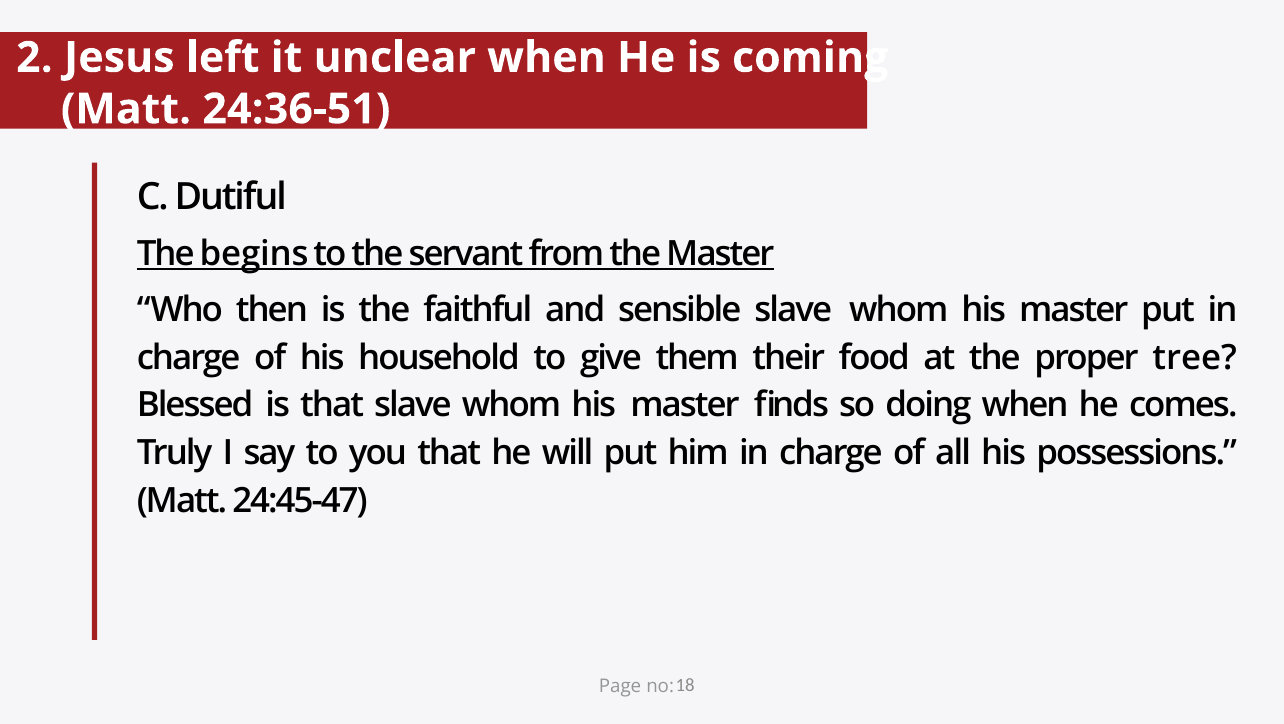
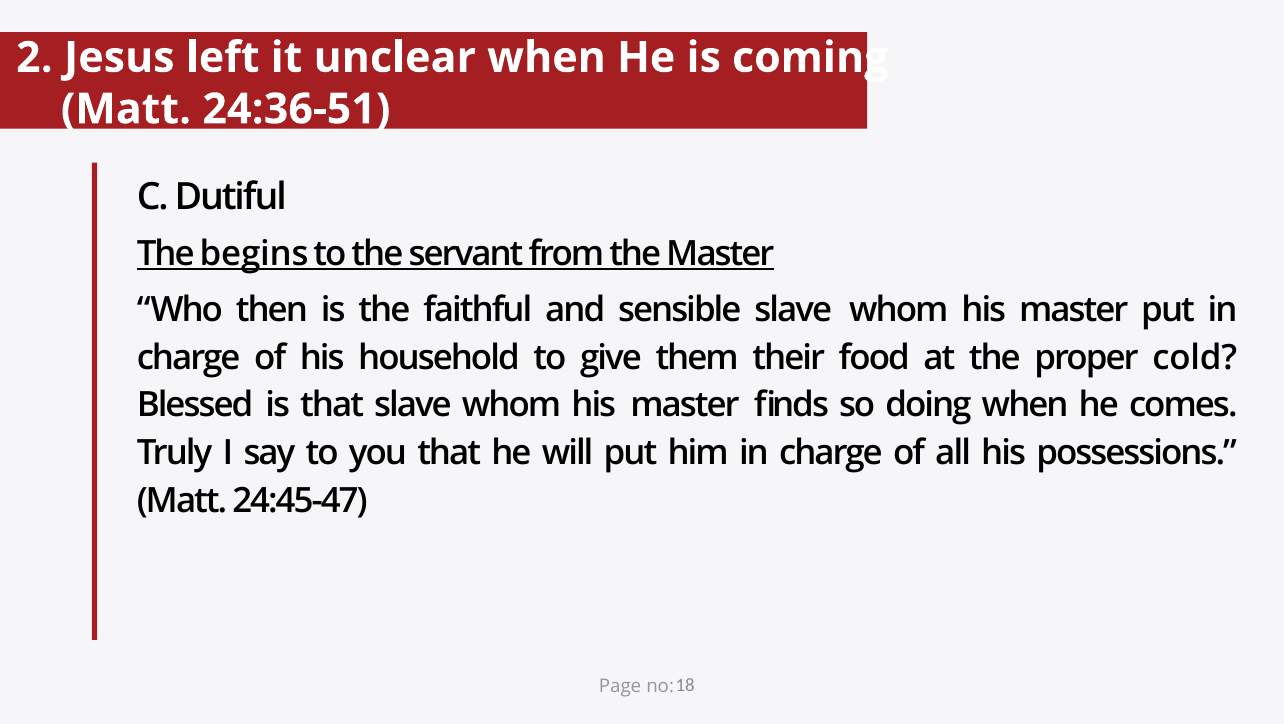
tree: tree -> cold (1195, 358)
